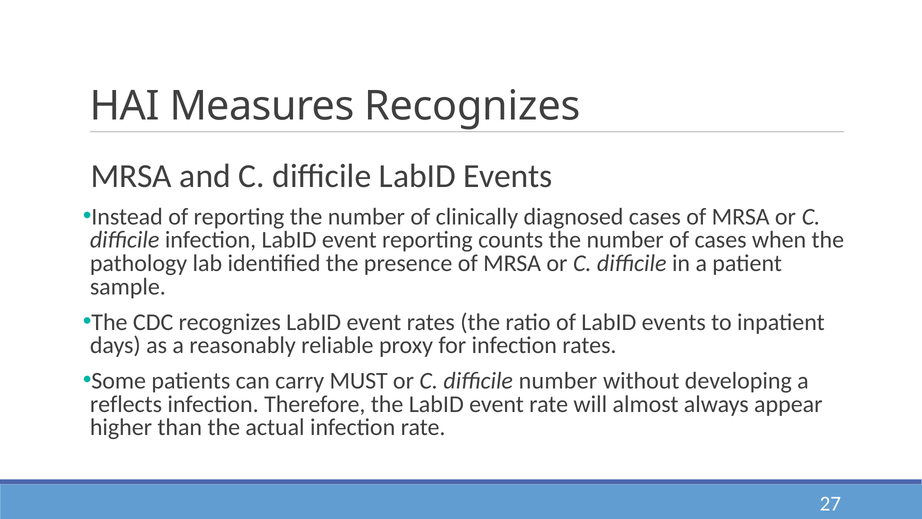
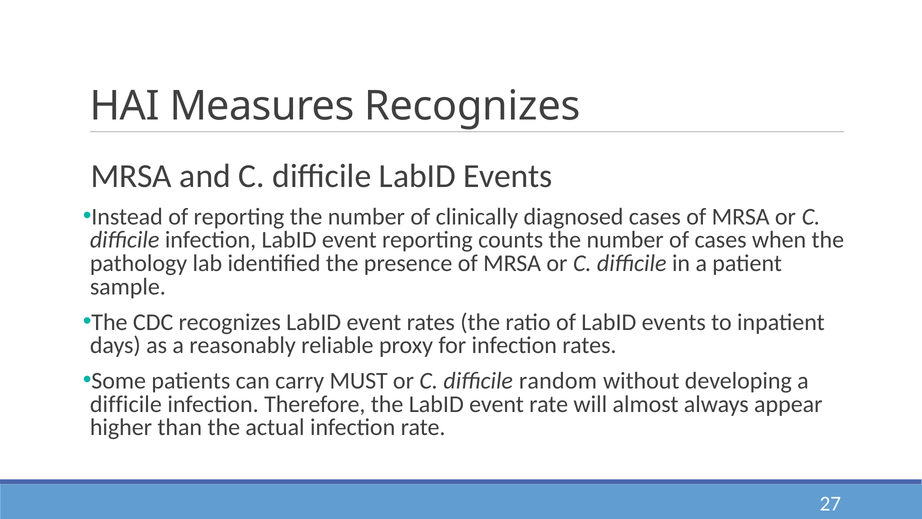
difficile number: number -> random (558, 381)
reflects: reflects -> difficile (126, 404)
